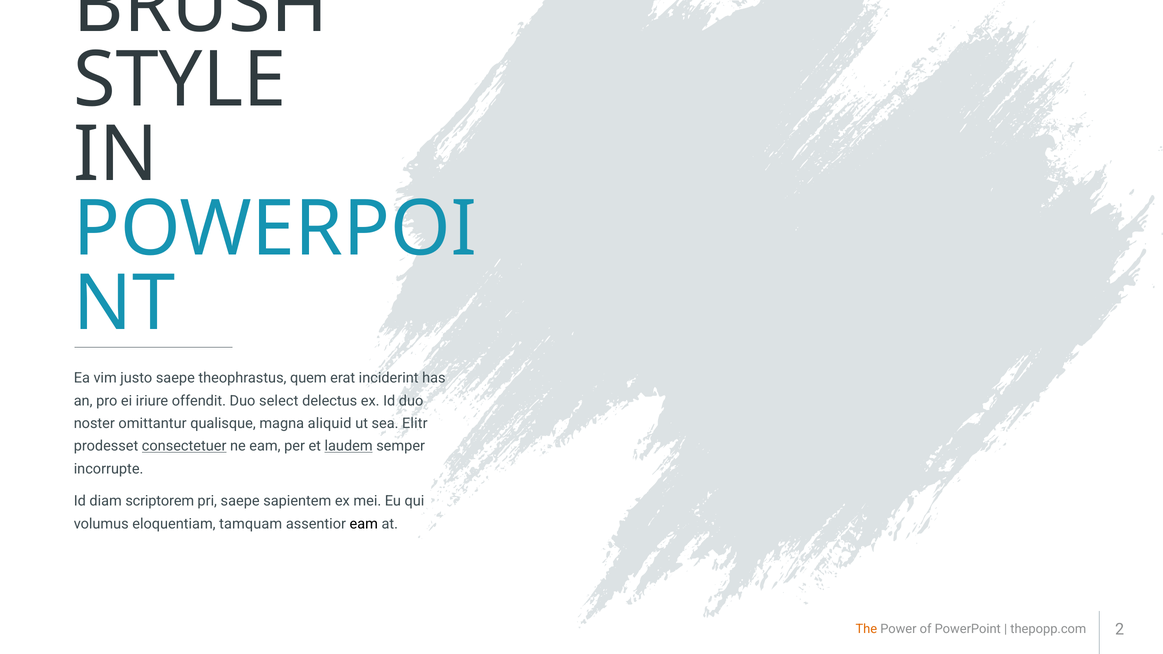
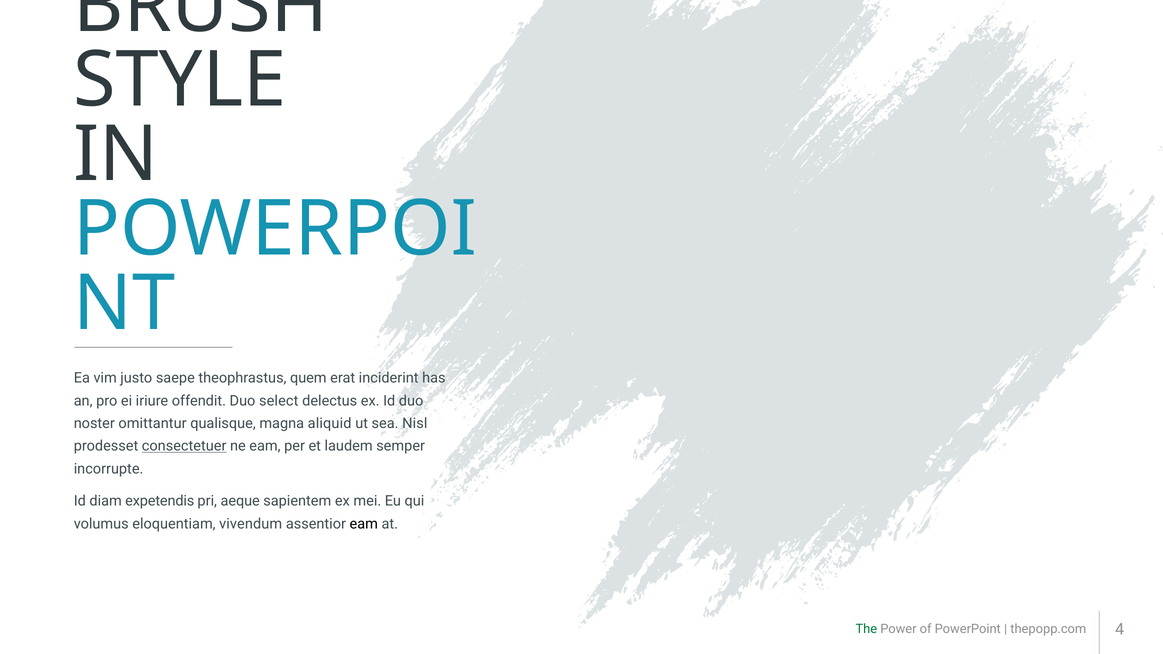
Elitr: Elitr -> Nisl (415, 423)
laudem underline: present -> none (349, 446)
scriptorem: scriptorem -> expetendis (160, 501)
pri saepe: saepe -> aeque (240, 501)
tamquam: tamquam -> vivendum (251, 524)
The colour: orange -> green (866, 629)
2: 2 -> 4 (1120, 630)
